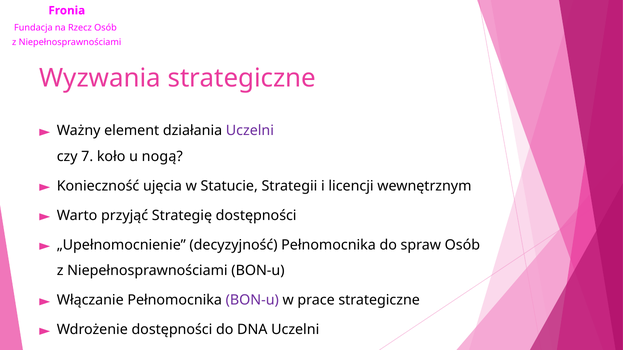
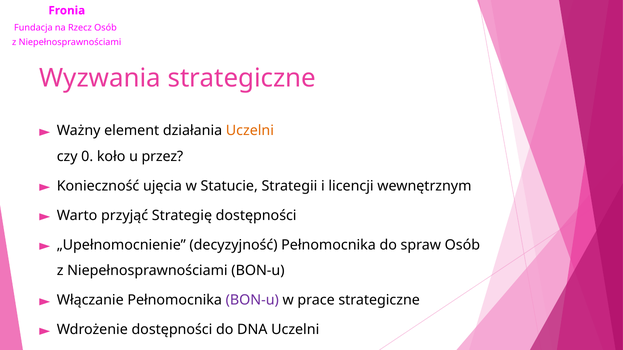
Uczelni colour: purple -> orange (250, 131)
7: 7 -> 0 (87, 157)
nogą: nogą -> przez (162, 157)
